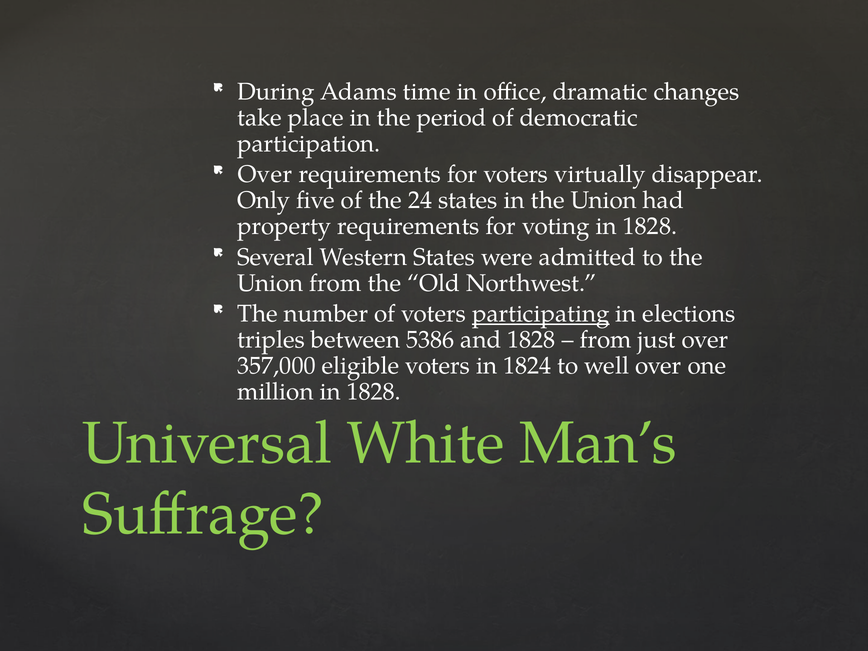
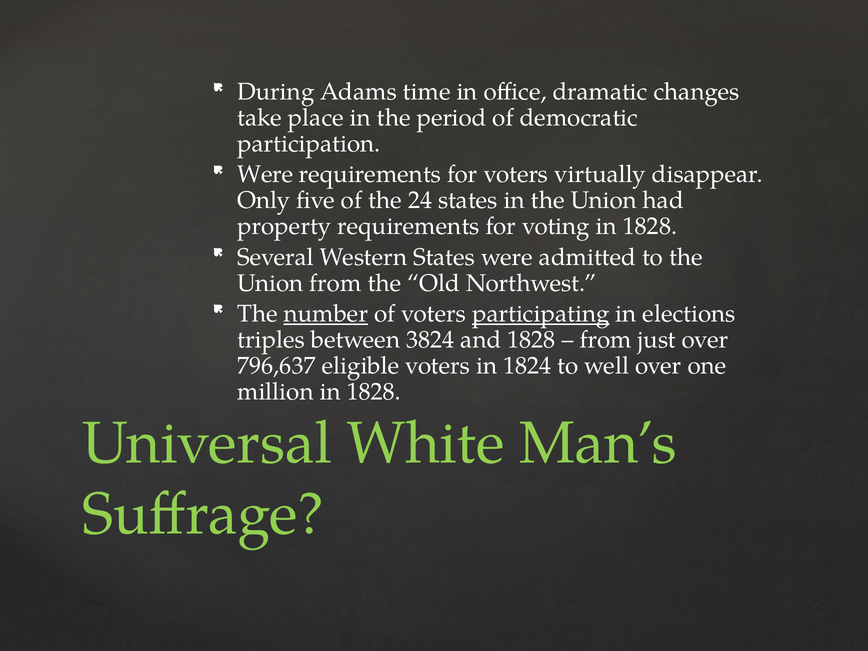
Over: Over -> Were (265, 174)
number underline: none -> present (326, 314)
5386: 5386 -> 3824 (430, 340)
357,000: 357,000 -> 796,637 (276, 366)
